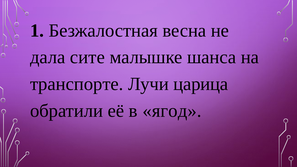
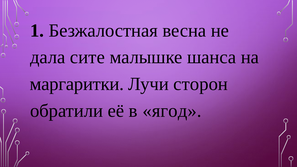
транспорте: транспорте -> маргаритки (77, 84)
царица: царица -> сторон (201, 84)
